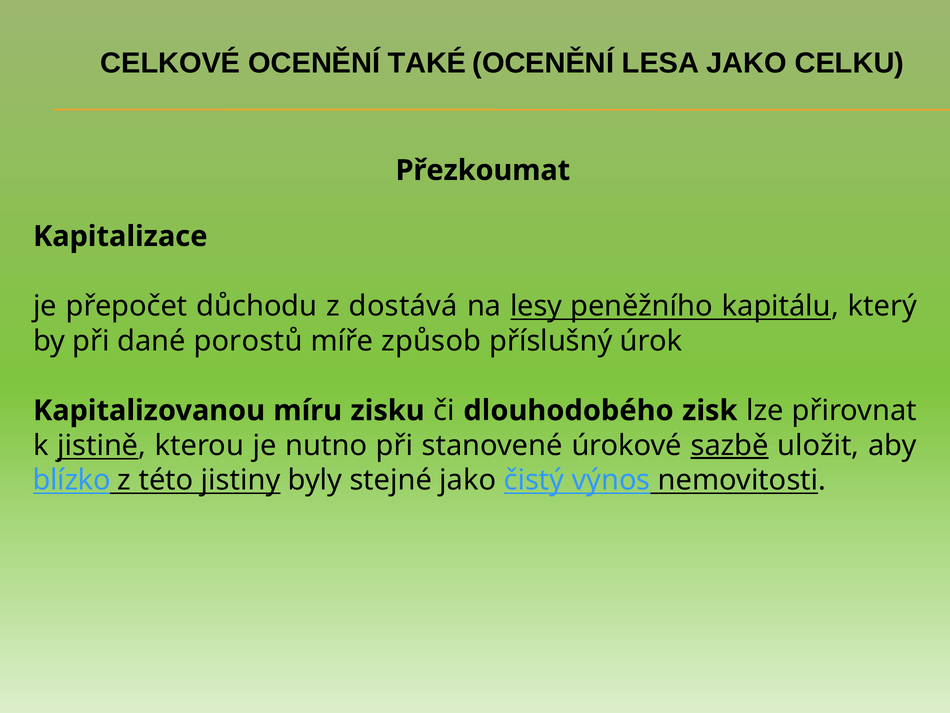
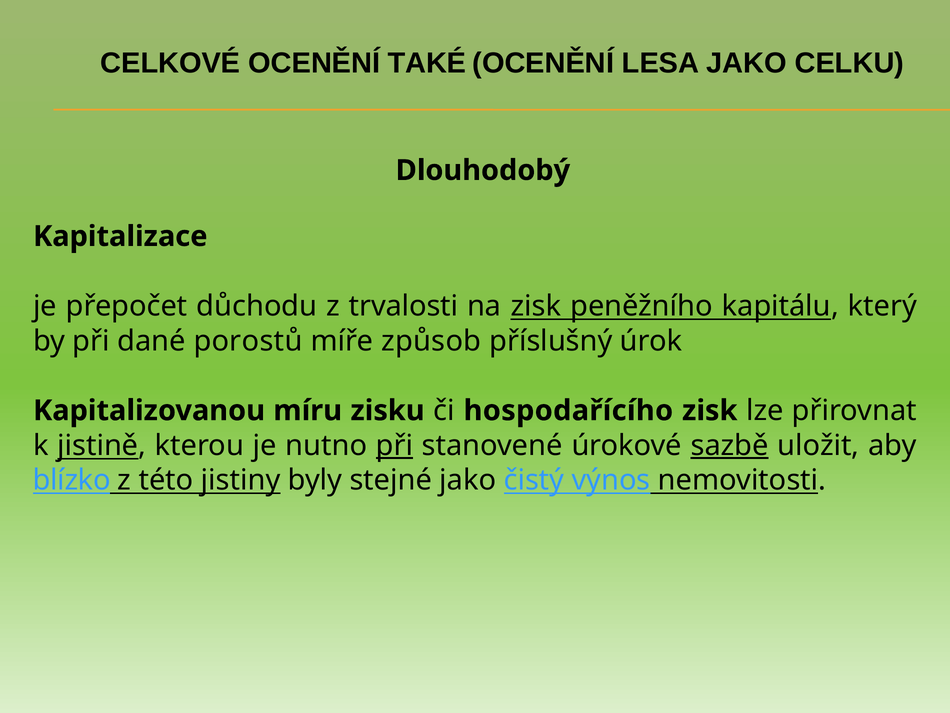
Přezkoumat: Přezkoumat -> Dlouhodobý (483, 170)
dostává: dostává -> trvalosti (404, 306)
na lesy: lesy -> zisk (536, 306)
dlouhodobého: dlouhodobého -> hospodařícího (568, 410)
při underline: none -> present (395, 445)
